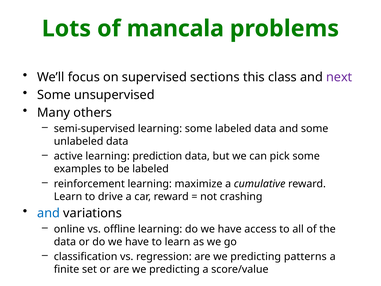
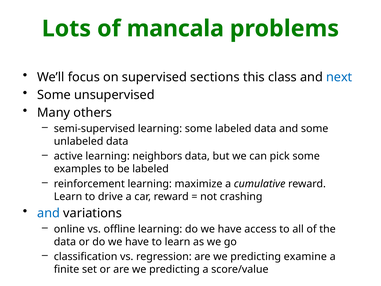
next colour: purple -> blue (339, 77)
prediction: prediction -> neighbors (157, 156)
patterns: patterns -> examine (305, 256)
